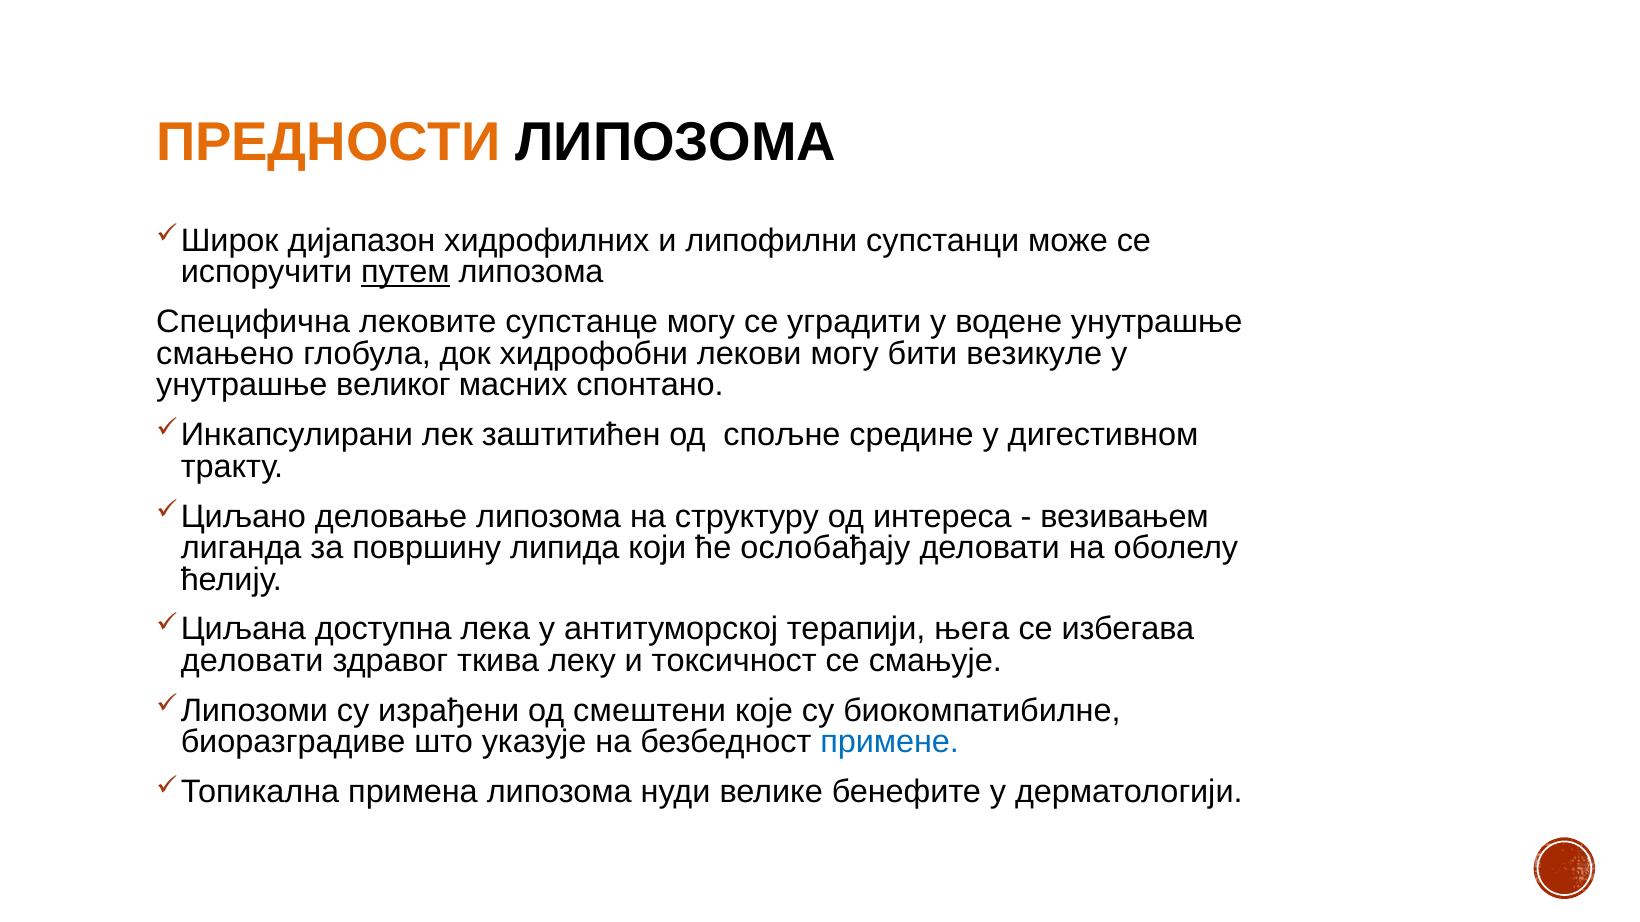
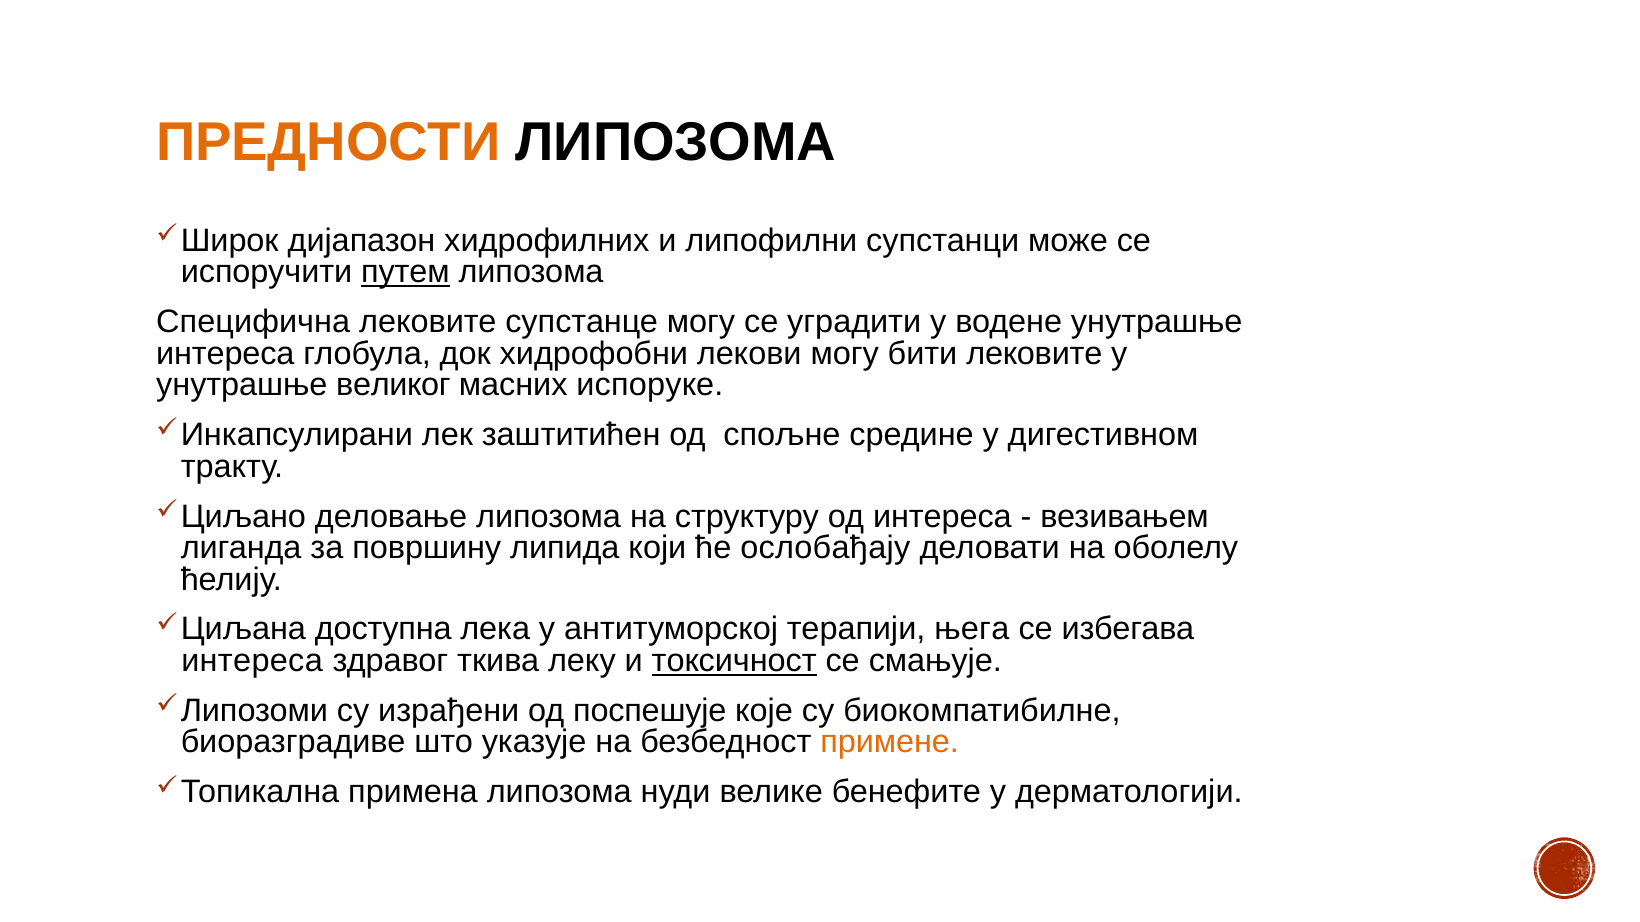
смањено: смањено -> интереса (225, 354)
бити везикуле: везикуле -> лековите (1034, 354)
спонтано: спонтано -> испоруке (650, 385)
деловати: деловати -> интереса (252, 661)
токсичност underline: none -> present (734, 661)
смештени: смештени -> поспешује (650, 711)
примене colour: blue -> orange (890, 743)
